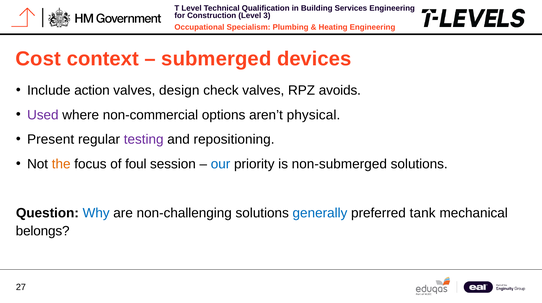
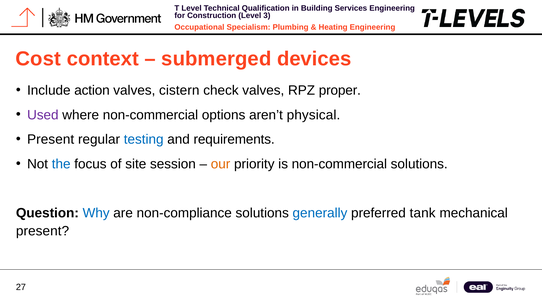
design: design -> cistern (179, 90)
avoids: avoids -> proper (340, 90)
testing colour: purple -> blue (144, 139)
repositioning: repositioning -> requirements (234, 139)
the colour: orange -> blue (61, 164)
foul: foul -> site (136, 164)
our colour: blue -> orange (221, 164)
is non-submerged: non-submerged -> non-commercial (339, 164)
non-challenging: non-challenging -> non-compliance (184, 213)
belongs: belongs -> present (43, 231)
